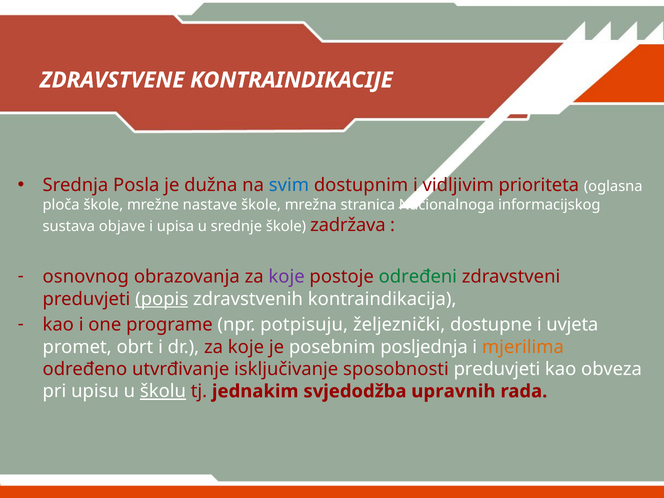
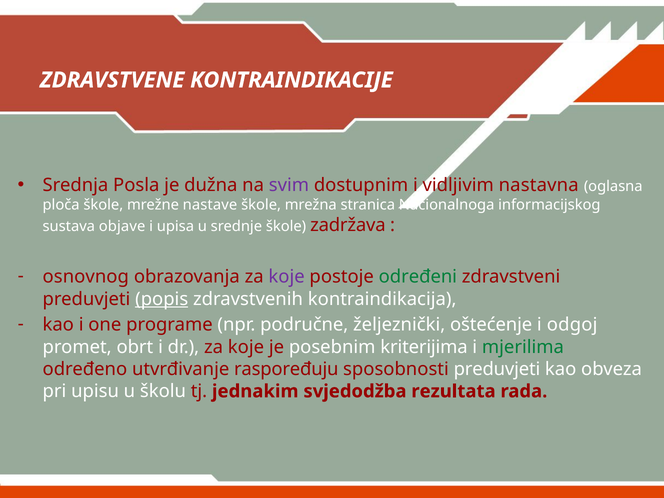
svim colour: blue -> purple (289, 185)
prioriteta: prioriteta -> nastavna (539, 185)
potpisuju: potpisuju -> područne (304, 325)
dostupne: dostupne -> oštećenje (491, 325)
uvjeta: uvjeta -> odgoj (572, 325)
posljednja: posljednja -> kriterijima (424, 347)
mjerilima colour: orange -> green (523, 347)
isključivanje: isključivanje -> raspoređuju (286, 369)
školu underline: present -> none (163, 391)
upravnih: upravnih -> rezultata (453, 391)
